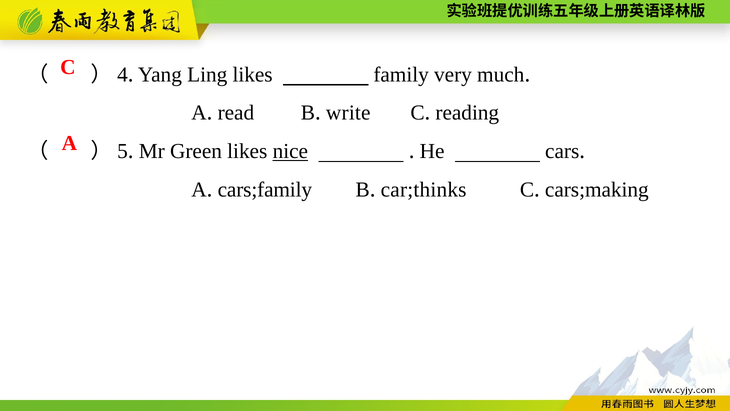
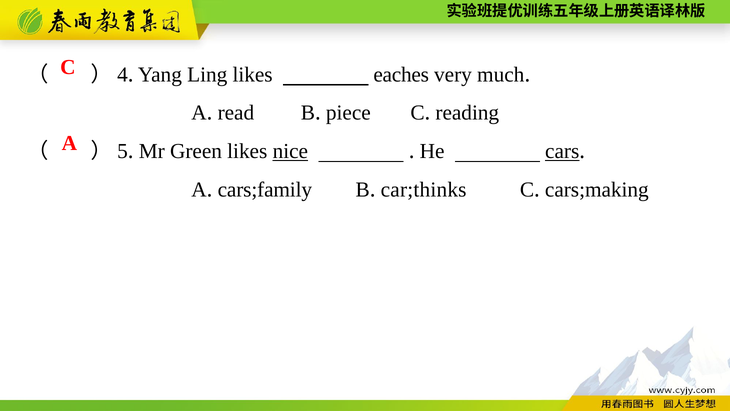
family: family -> eaches (401, 74)
write: write -> piece (348, 113)
cars underline: none -> present (562, 151)
